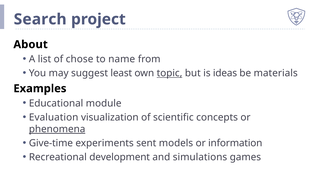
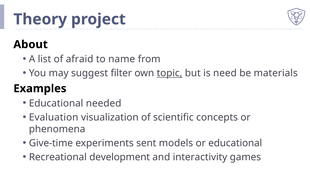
Search: Search -> Theory (40, 19)
chose: chose -> afraid (80, 59)
least: least -> filter (121, 73)
ideas: ideas -> need (225, 73)
module: module -> needed (104, 103)
phenomena underline: present -> none (57, 129)
or information: information -> educational (235, 144)
simulations: simulations -> interactivity (200, 158)
